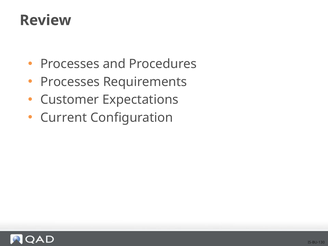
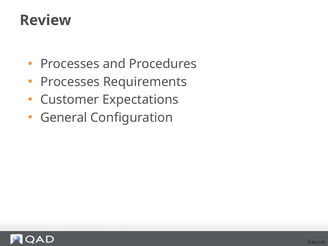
Current: Current -> General (64, 118)
